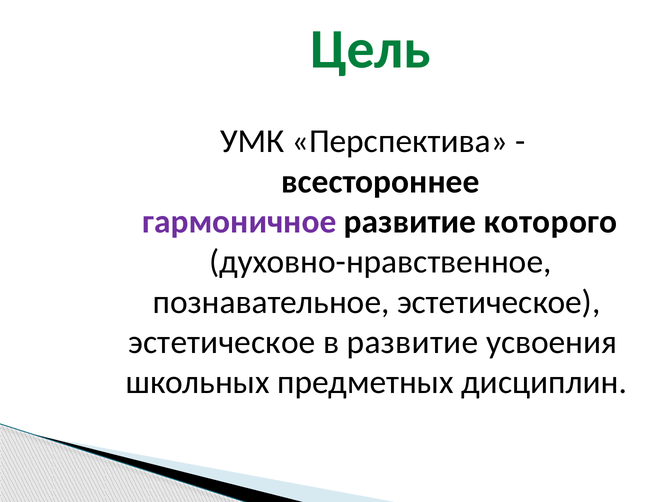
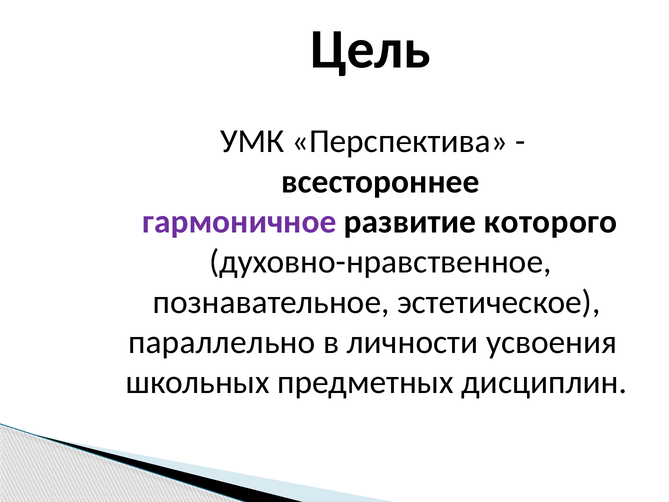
Цель colour: green -> black (371, 49)
эстетическое: эстетическое -> параллельно (222, 342)
в развитие: развитие -> личности (413, 342)
